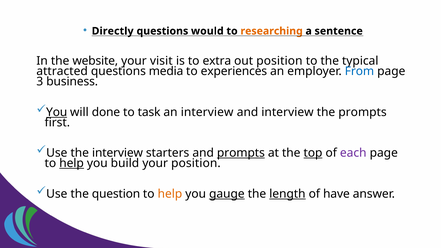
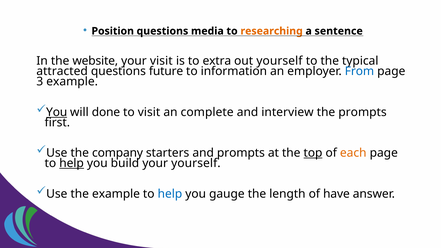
Directly: Directly -> Position (113, 31)
would: would -> media (207, 31)
out position: position -> yourself (279, 61)
media: media -> future (166, 71)
experiences: experiences -> information (234, 71)
3 business: business -> example (72, 82)
to task: task -> visit (149, 112)
an interview: interview -> complete (207, 112)
the interview: interview -> company (118, 153)
prompts underline: present -> none (241, 153)
each colour: purple -> orange (353, 153)
your position: position -> yourself (196, 163)
the question: question -> example (116, 194)
help colour: orange -> blue (170, 194)
gauge underline: present -> none (227, 194)
length underline: present -> none (287, 194)
